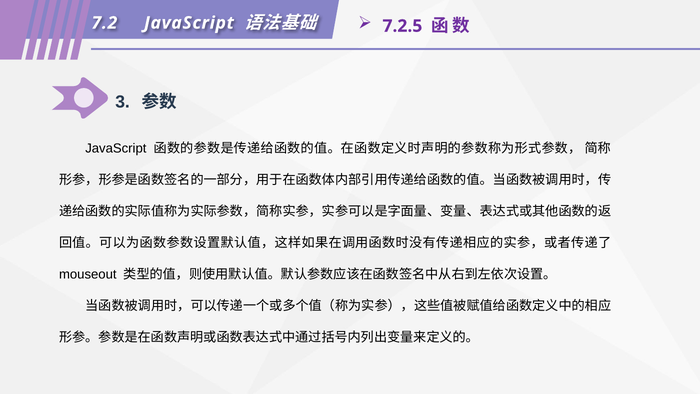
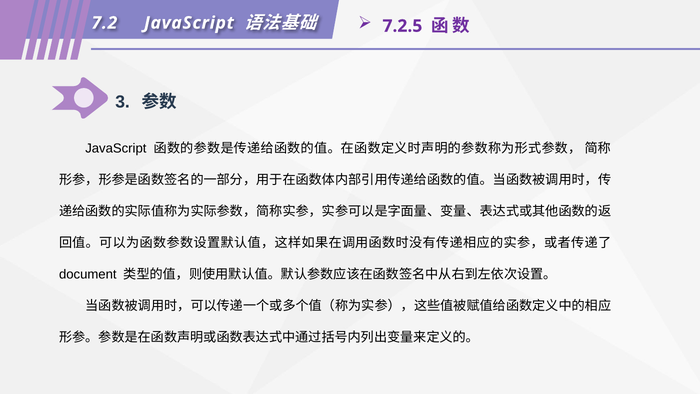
mouseout: mouseout -> document (88, 274)
